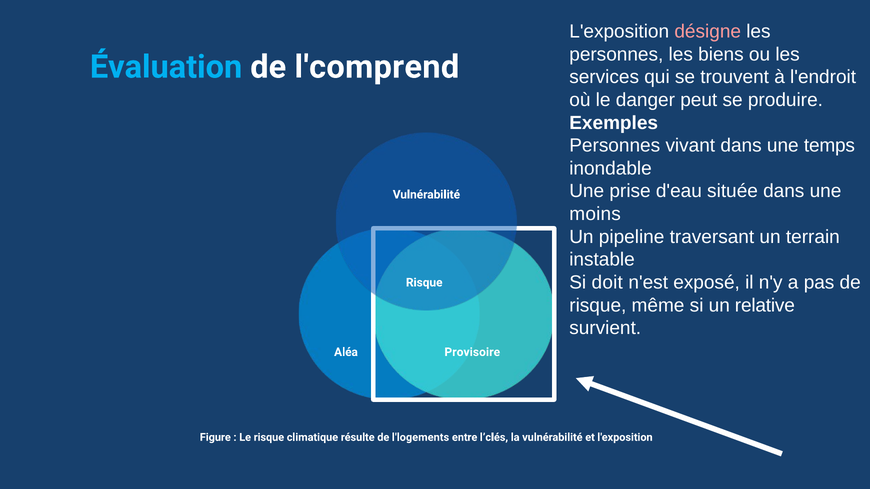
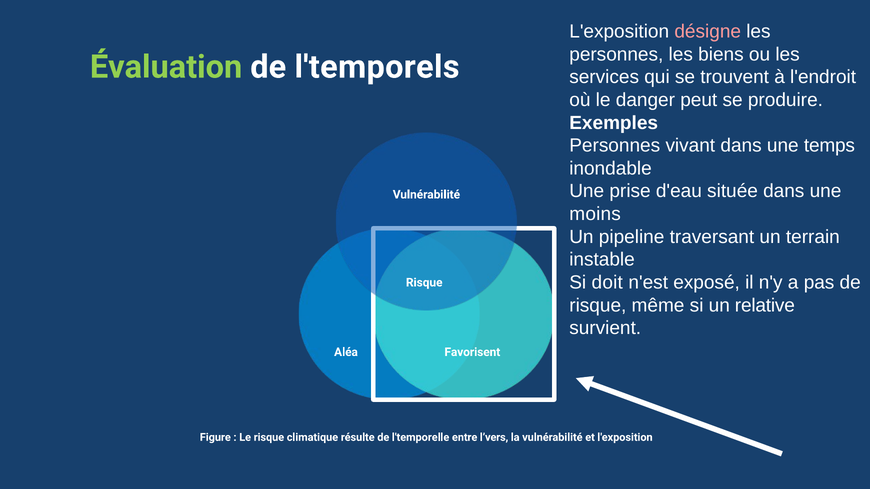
Évaluation colour: light blue -> light green (166, 67)
l'comprend: l'comprend -> l'temporels (377, 67)
Provisoire: Provisoire -> Favorisent (472, 352)
l'logements: l'logements -> l'temporelle (421, 438)
l’clés: l’clés -> l’vers (494, 438)
